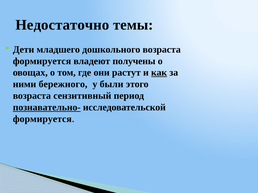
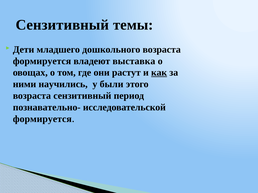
Недостаточно: Недостаточно -> Сензитивный (62, 25)
получены: получены -> выставка (134, 61)
бережного: бережного -> научились (63, 84)
познавательно- underline: present -> none (47, 108)
